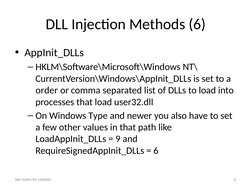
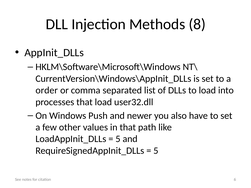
Methods 6: 6 -> 8 (197, 24)
Type: Type -> Push (98, 116)
9: 9 -> 5 (118, 139)
6: 6 -> 5 (156, 151)
